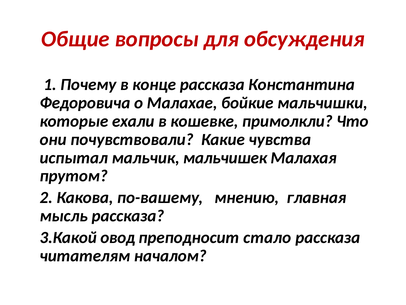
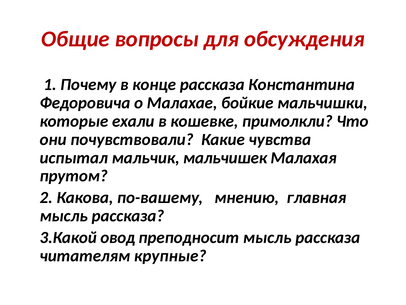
преподносит стало: стало -> мысль (267, 237)
началом: началом -> крупные (170, 255)
